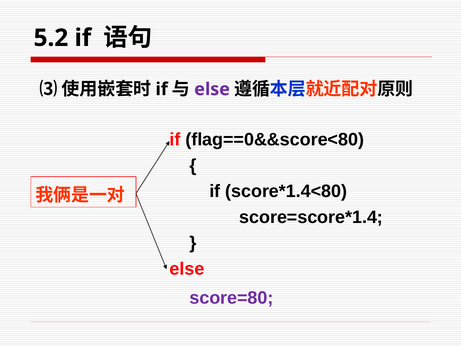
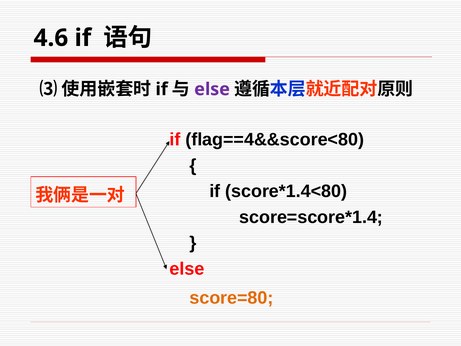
5.2: 5.2 -> 4.6 (51, 38)
flag==0&&score<80: flag==0&&score<80 -> flag==4&&score<80 (275, 139)
score=80 colour: purple -> orange (231, 298)
